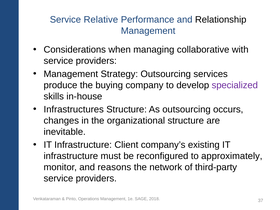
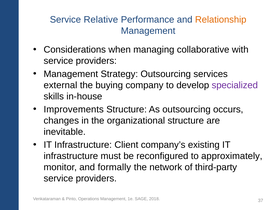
Relationship colour: black -> orange (221, 20)
produce: produce -> external (60, 85)
Infrastructures: Infrastructures -> Improvements (74, 109)
reasons: reasons -> formally (114, 167)
